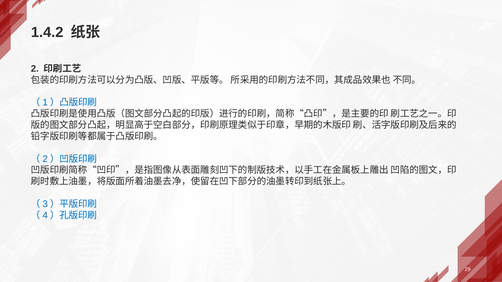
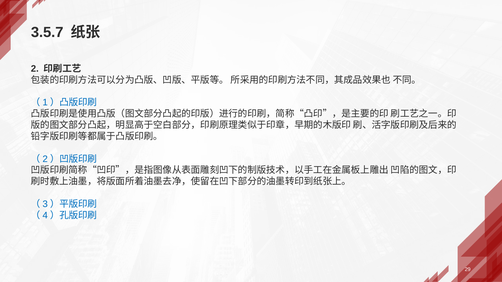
1.4.2: 1.4.2 -> 3.5.7 (47, 32)
